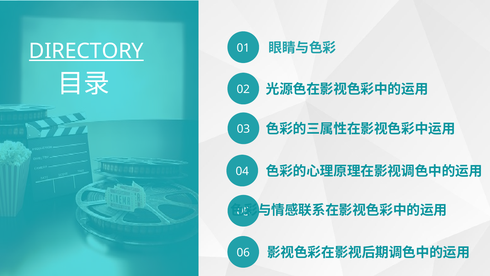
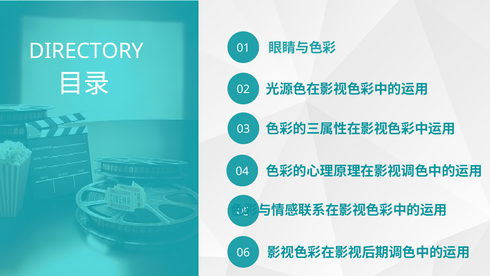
DIRECTORY underline: present -> none (86, 51)
